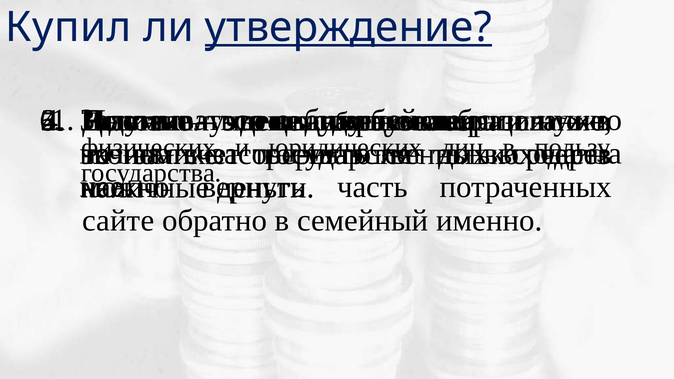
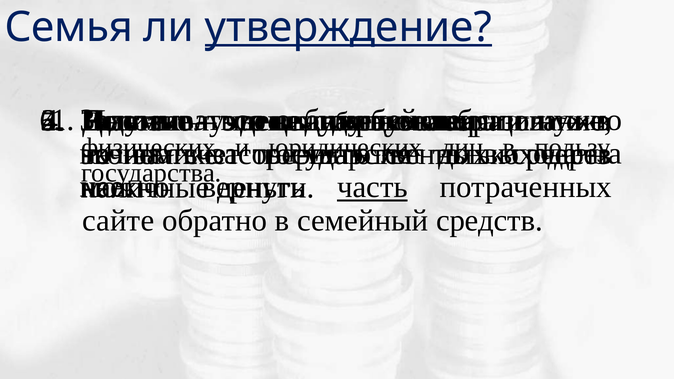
Купил: Купил -> Семья (69, 27)
часть underline: none -> present (372, 187)
семейный именно: именно -> средств (490, 221)
